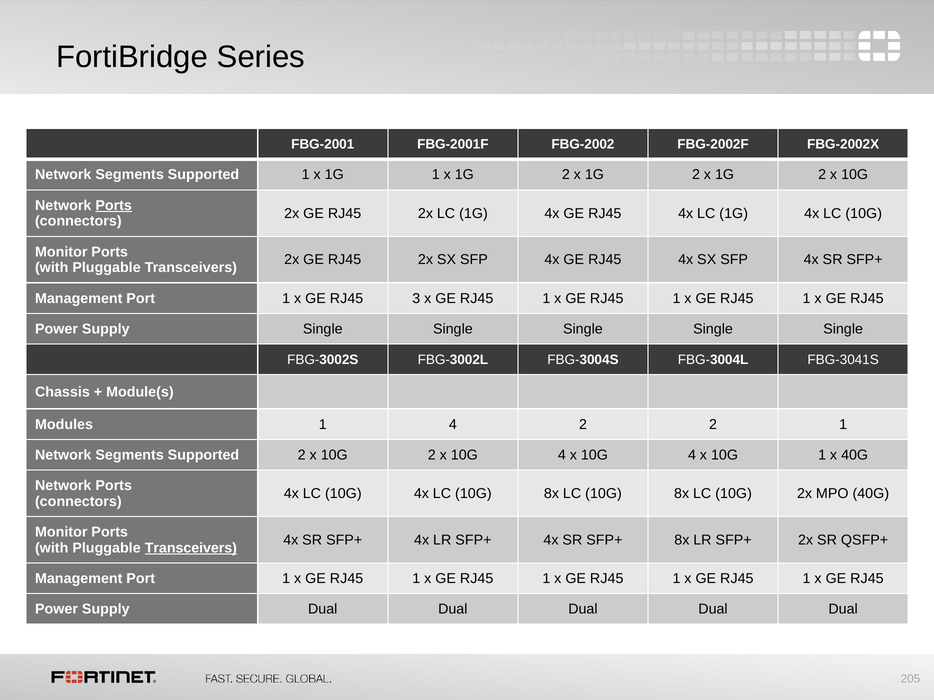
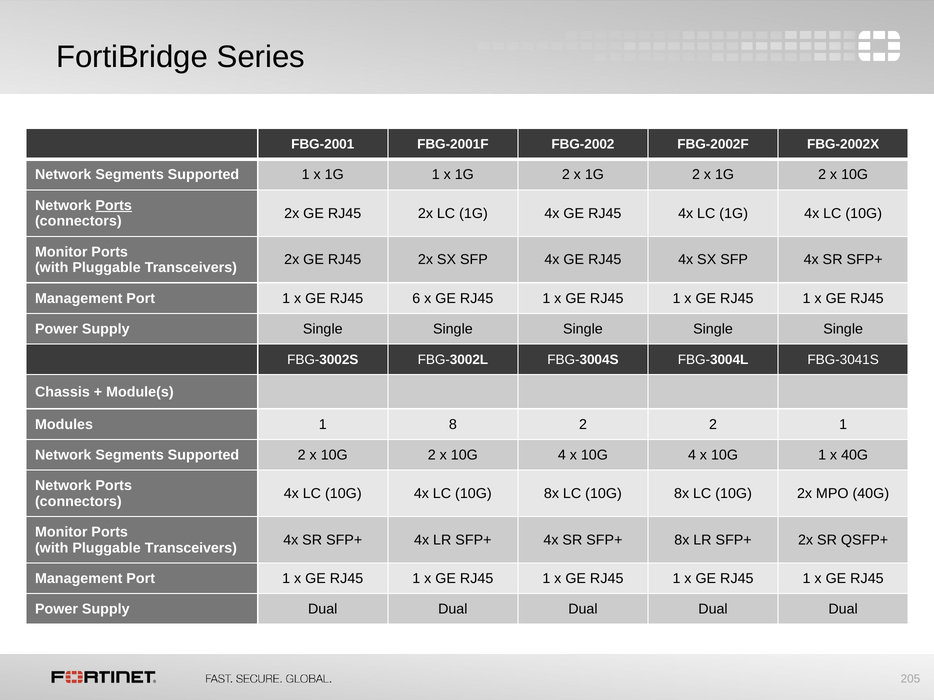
3: 3 -> 6 (416, 299)
1 4: 4 -> 8 (453, 425)
Transceivers underline: present -> none (191, 548)
